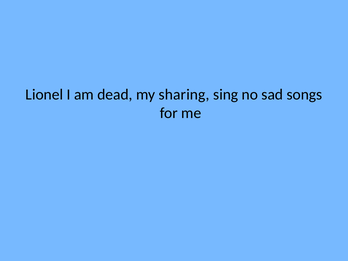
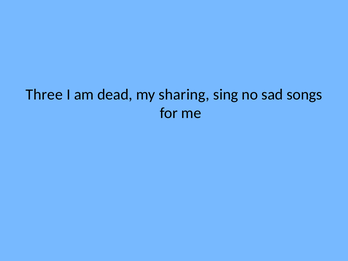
Lionel: Lionel -> Three (44, 94)
